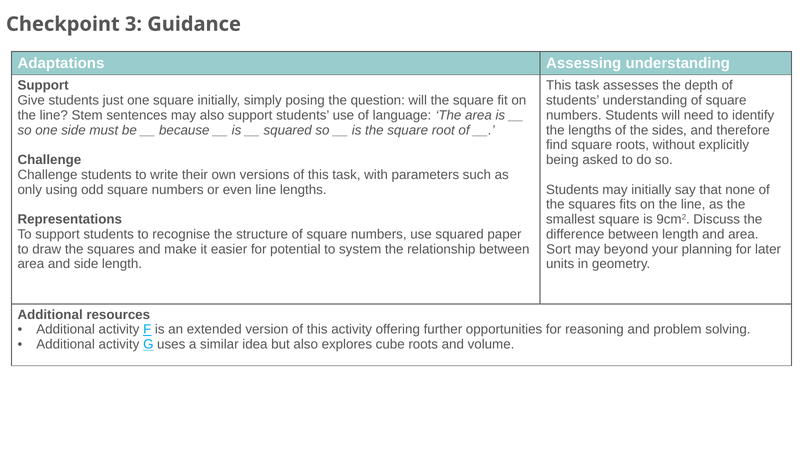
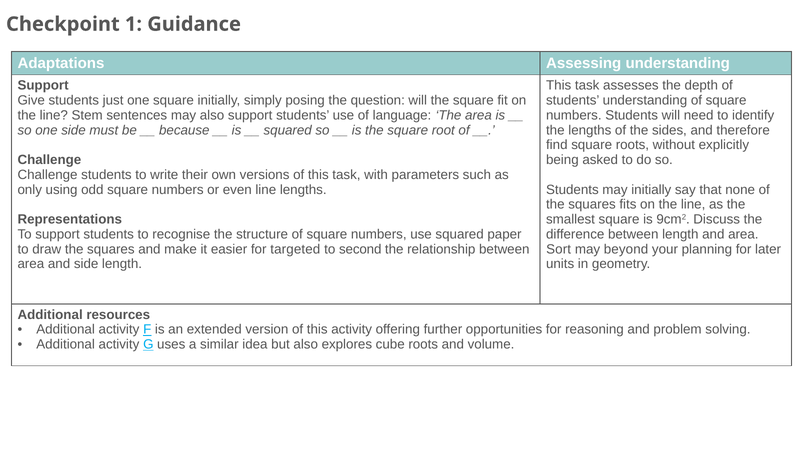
3: 3 -> 1 (133, 24)
potential: potential -> targeted (295, 249)
system: system -> second (360, 249)
